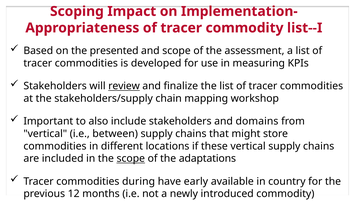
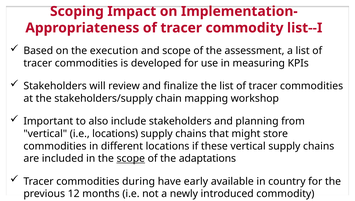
presented: presented -> execution (114, 51)
review underline: present -> none (124, 86)
domains: domains -> planning (257, 121)
i.e between: between -> locations (115, 134)
